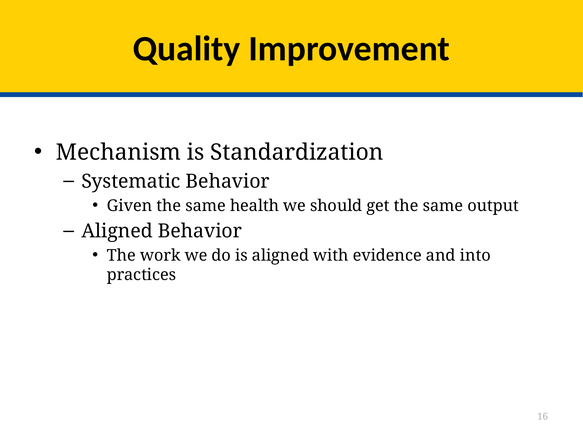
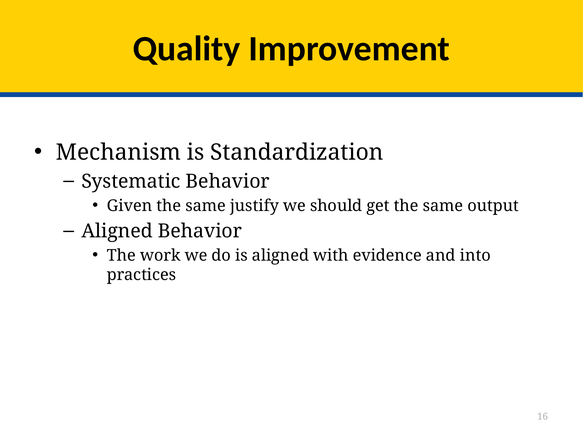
health: health -> justify (254, 206)
